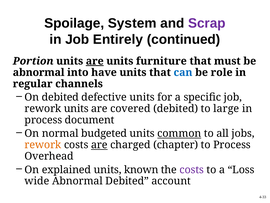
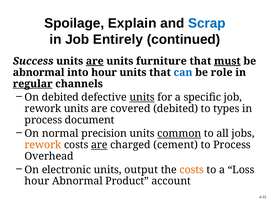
System: System -> Explain (132, 23)
Scrap colour: purple -> blue (207, 23)
Portion: Portion -> Success (33, 61)
must underline: none -> present (227, 61)
into have: have -> hour (104, 72)
regular underline: none -> present (33, 84)
units underline: none -> present (142, 97)
large: large -> types (226, 108)
budgeted: budgeted -> precision (104, 133)
chapter: chapter -> cement (176, 145)
explained: explained -> electronic (66, 169)
known: known -> output (141, 169)
costs colour: purple -> orange (192, 169)
wide: wide -> hour (37, 181)
Abnormal Debited: Debited -> Product (127, 181)
